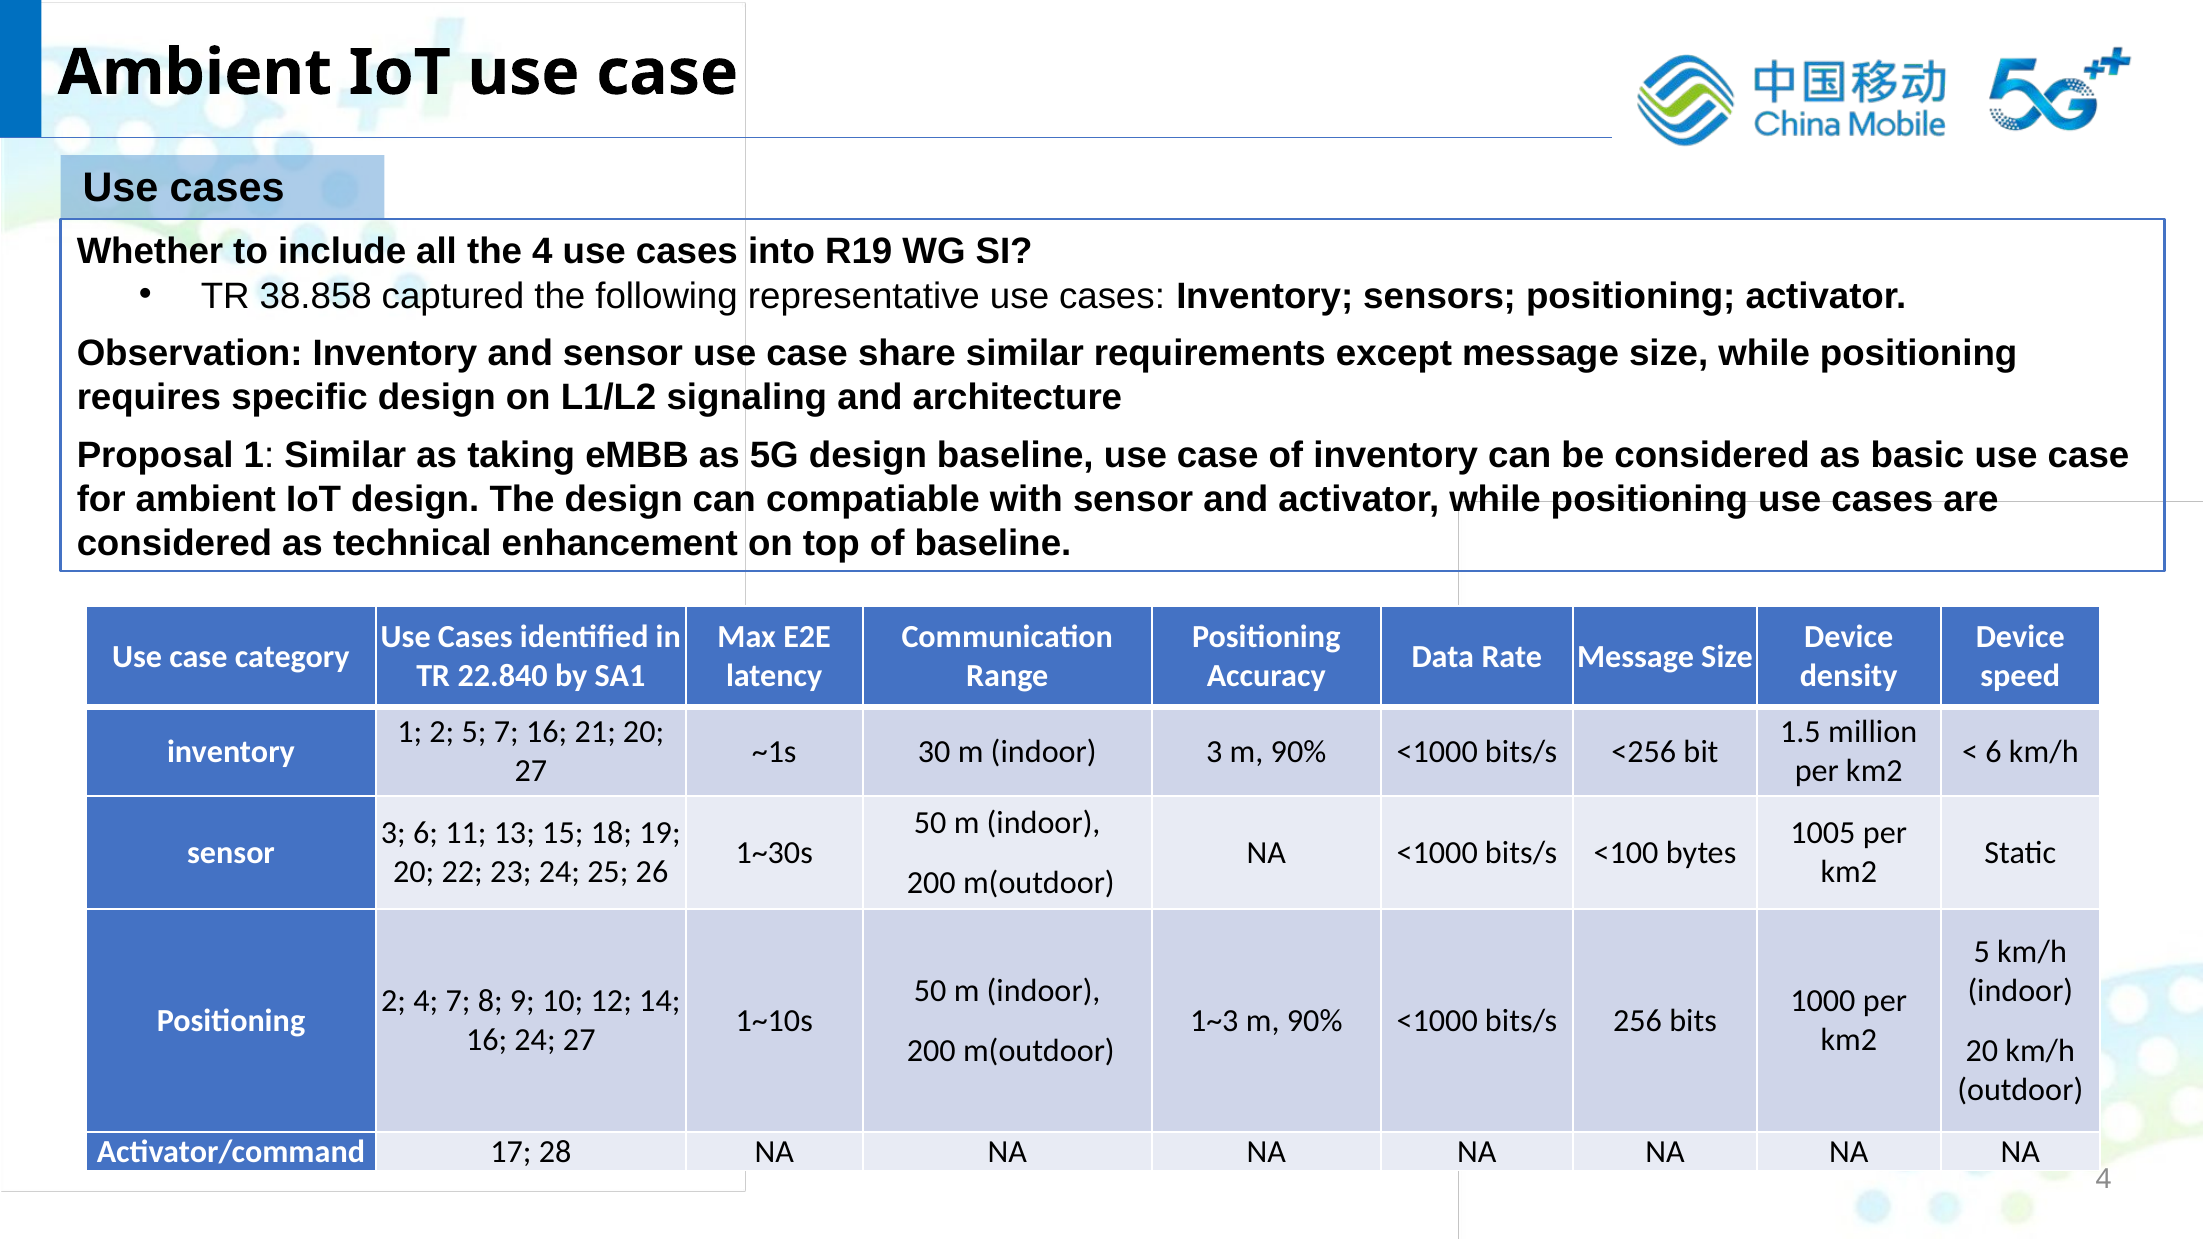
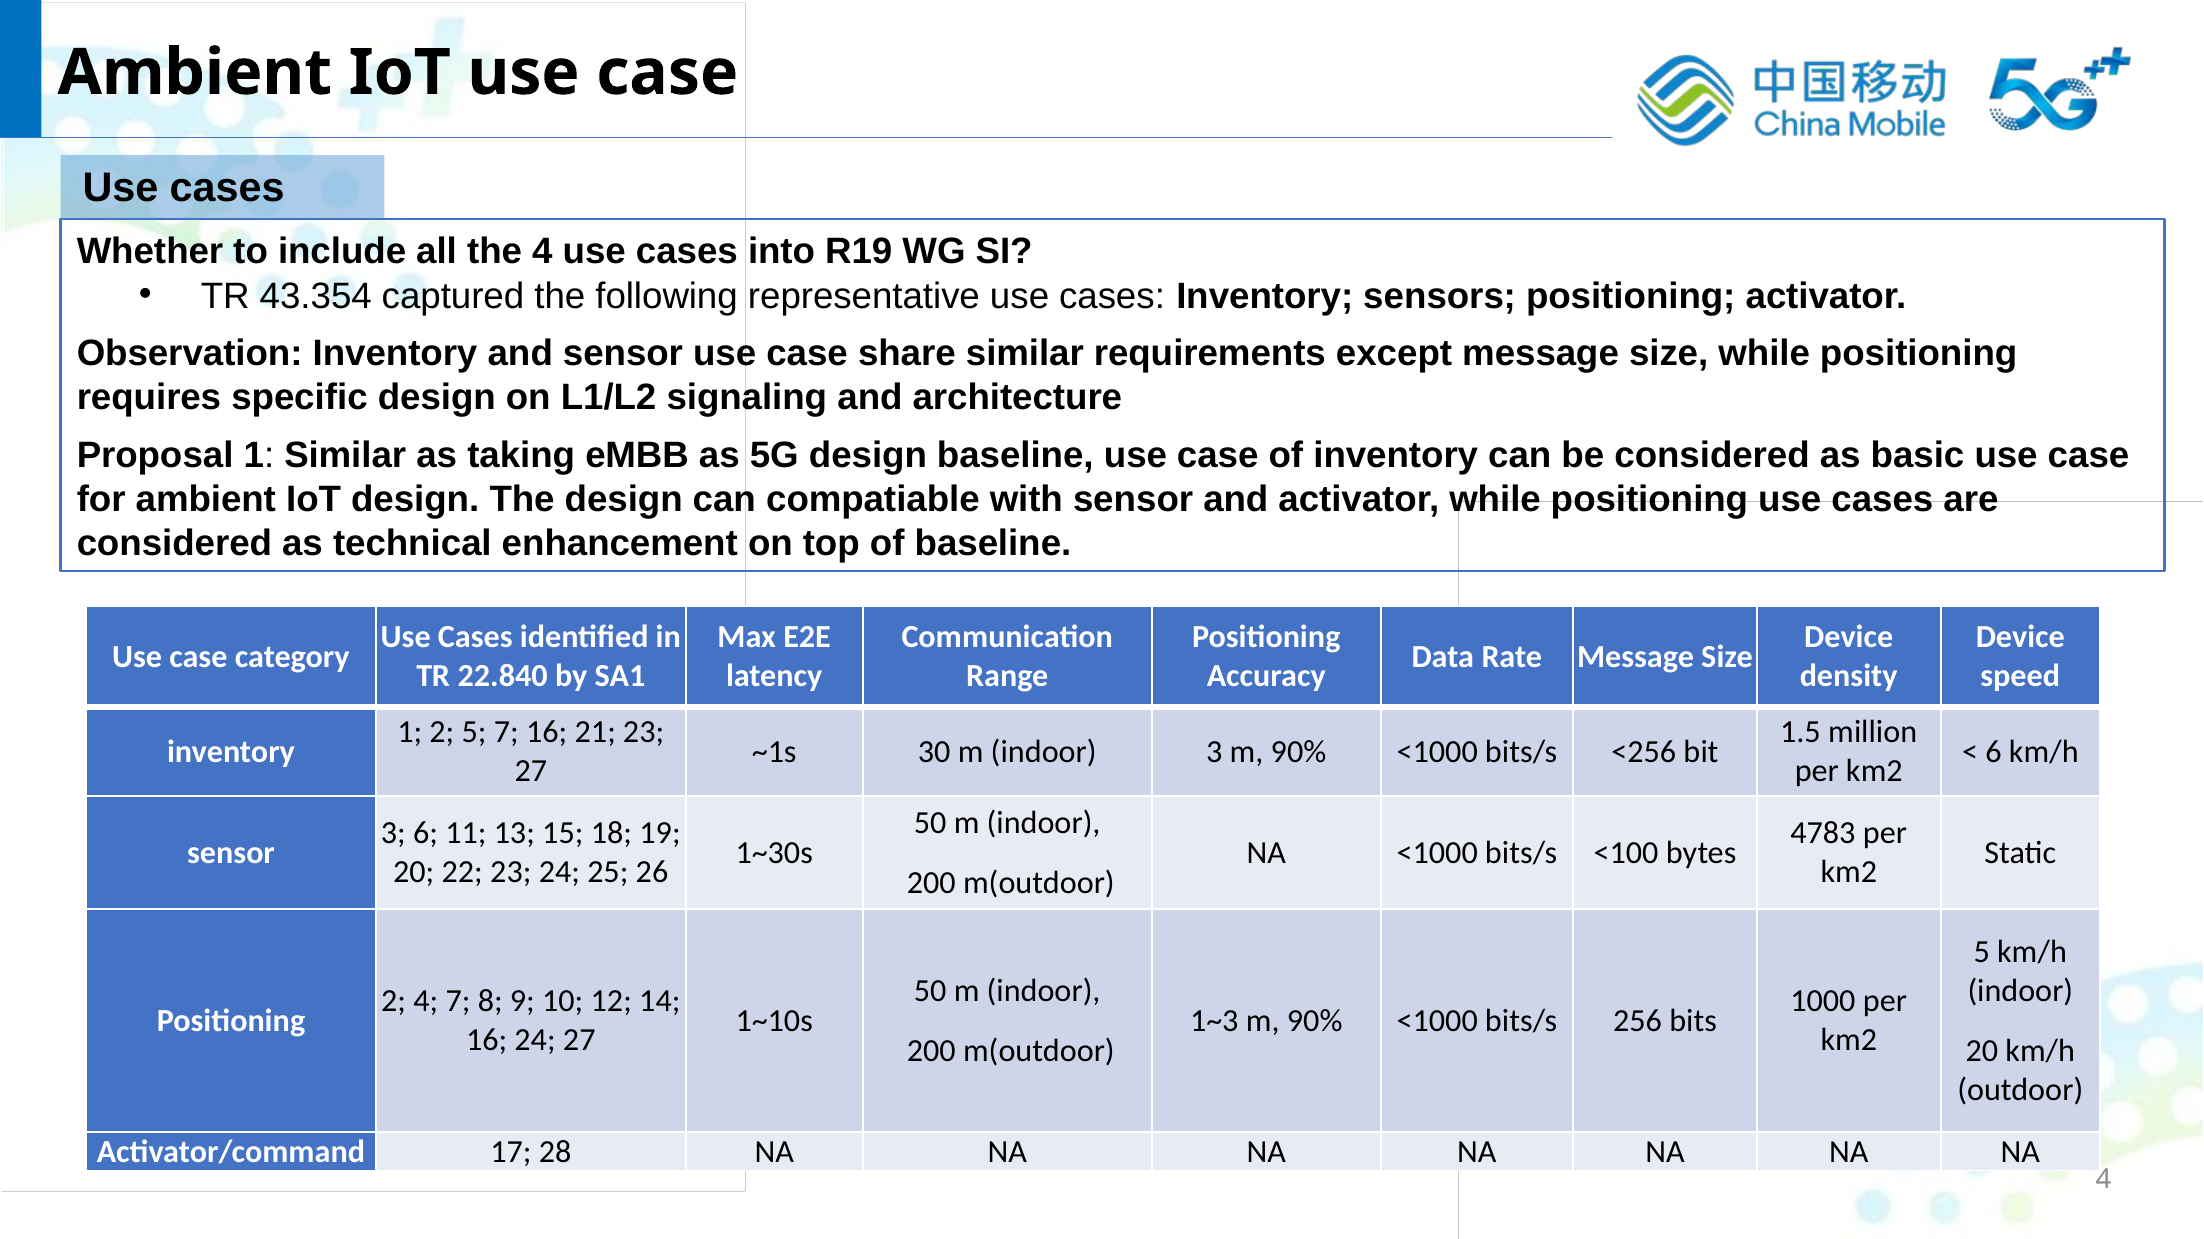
38.858: 38.858 -> 43.354 (316, 296)
21 20: 20 -> 23 (644, 733)
1005: 1005 -> 4783 (1823, 834)
